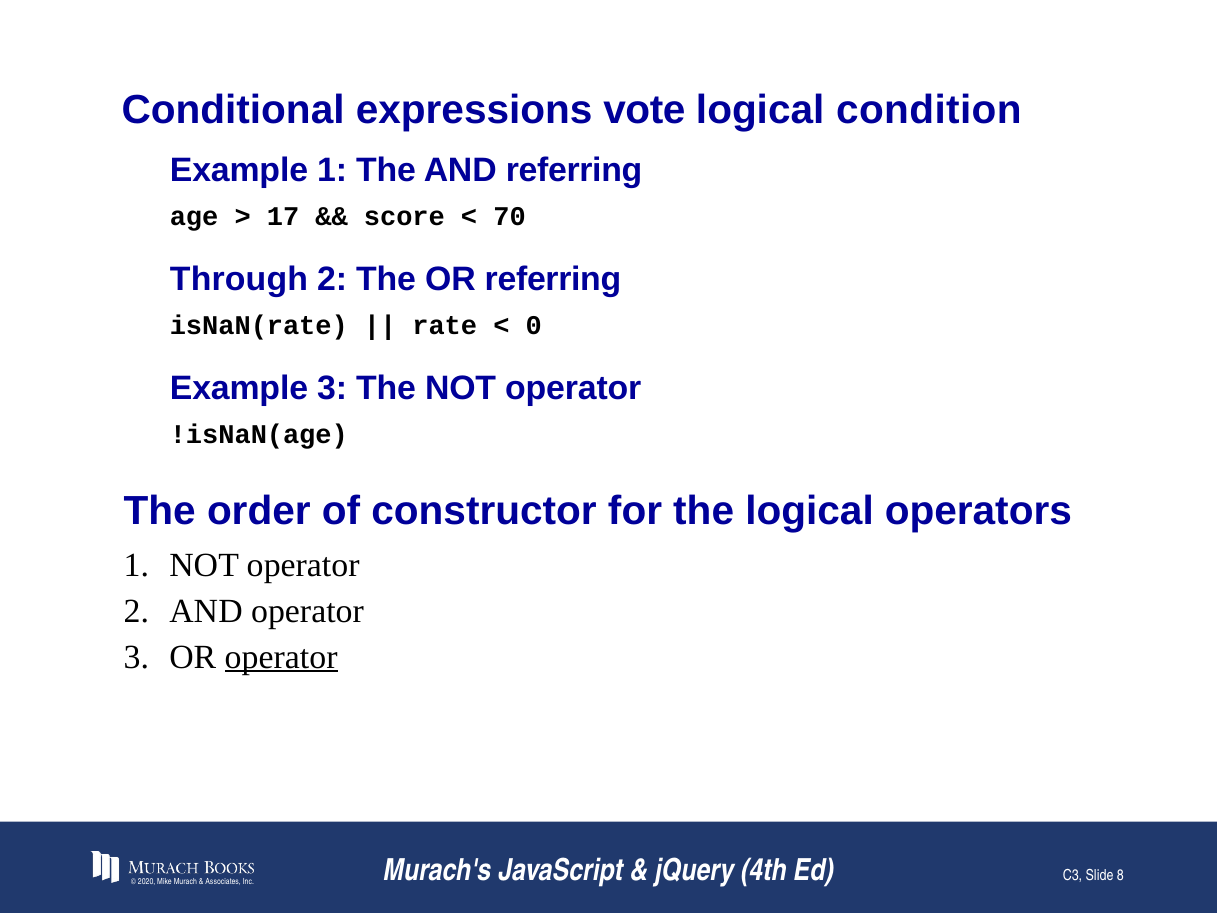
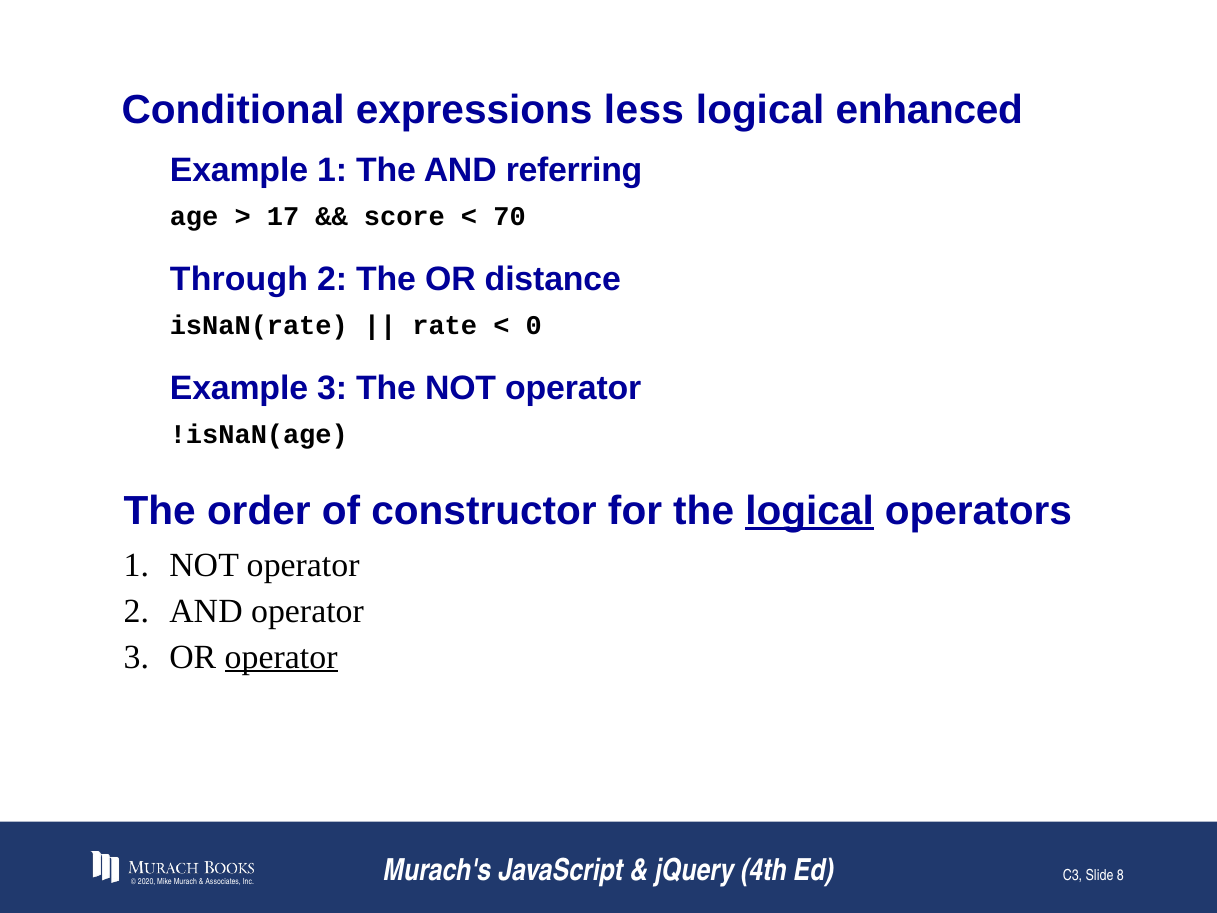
vote: vote -> less (644, 111)
condition: condition -> enhanced (929, 111)
OR referring: referring -> distance (553, 279)
logical underline: none -> present (810, 511)
